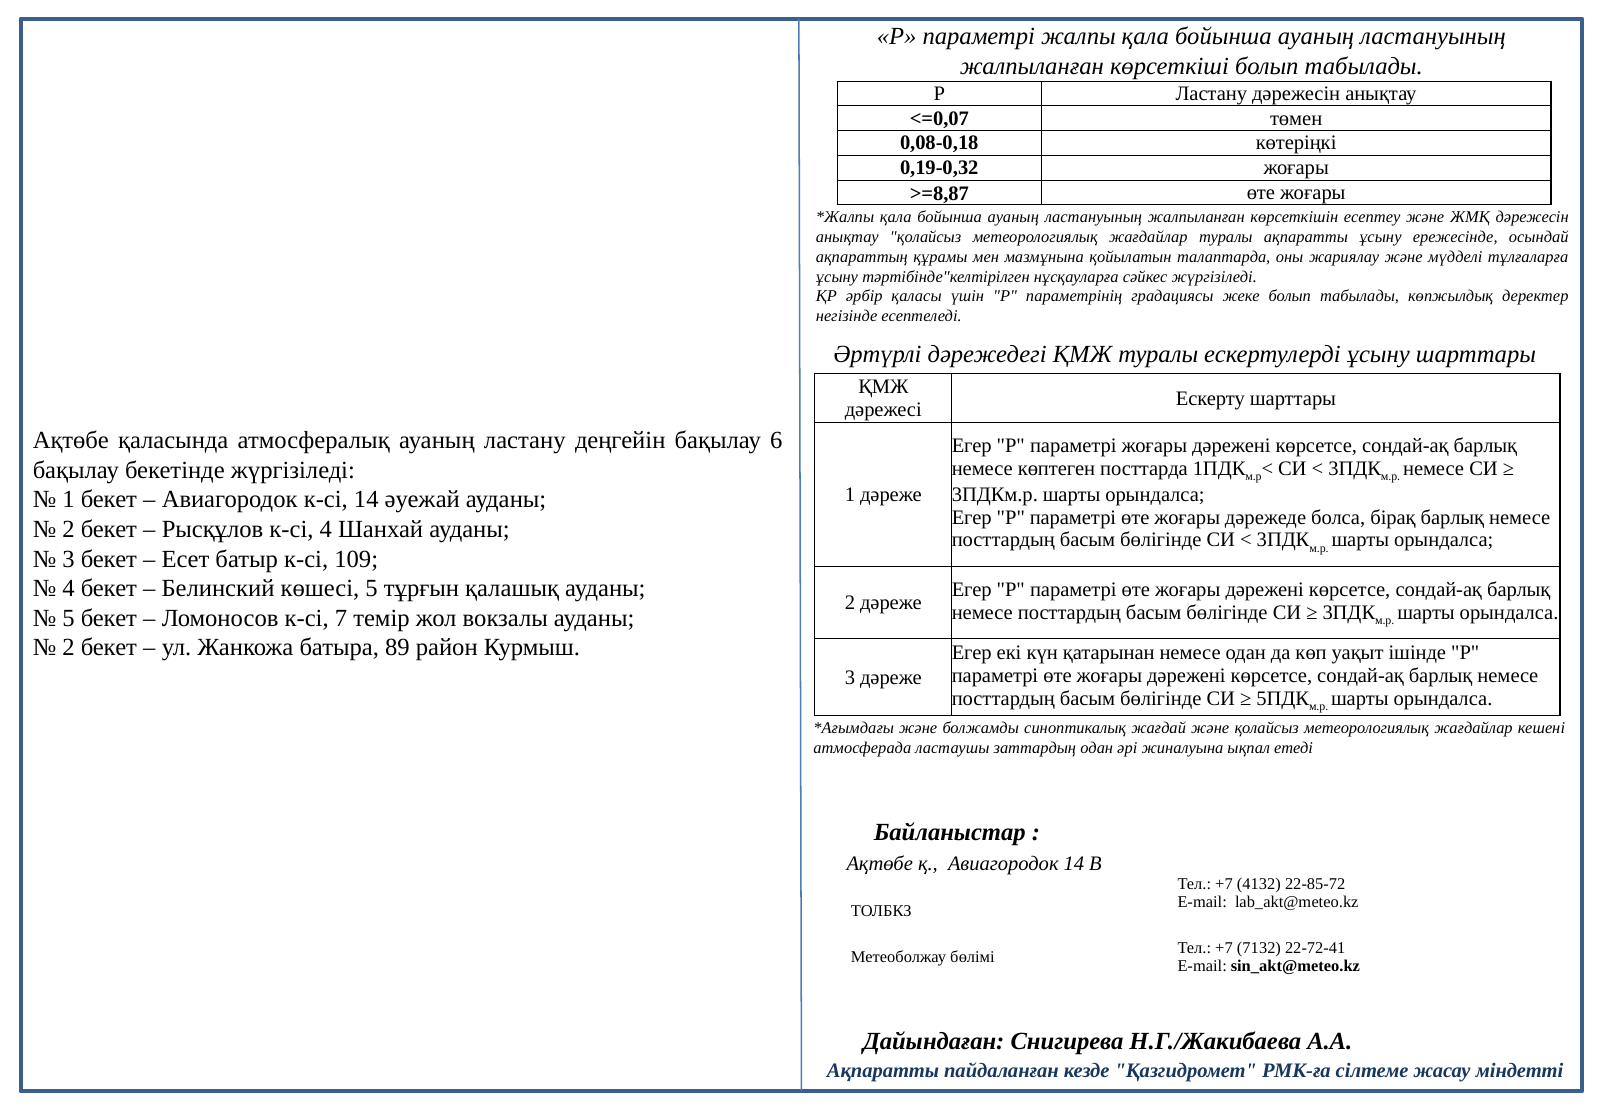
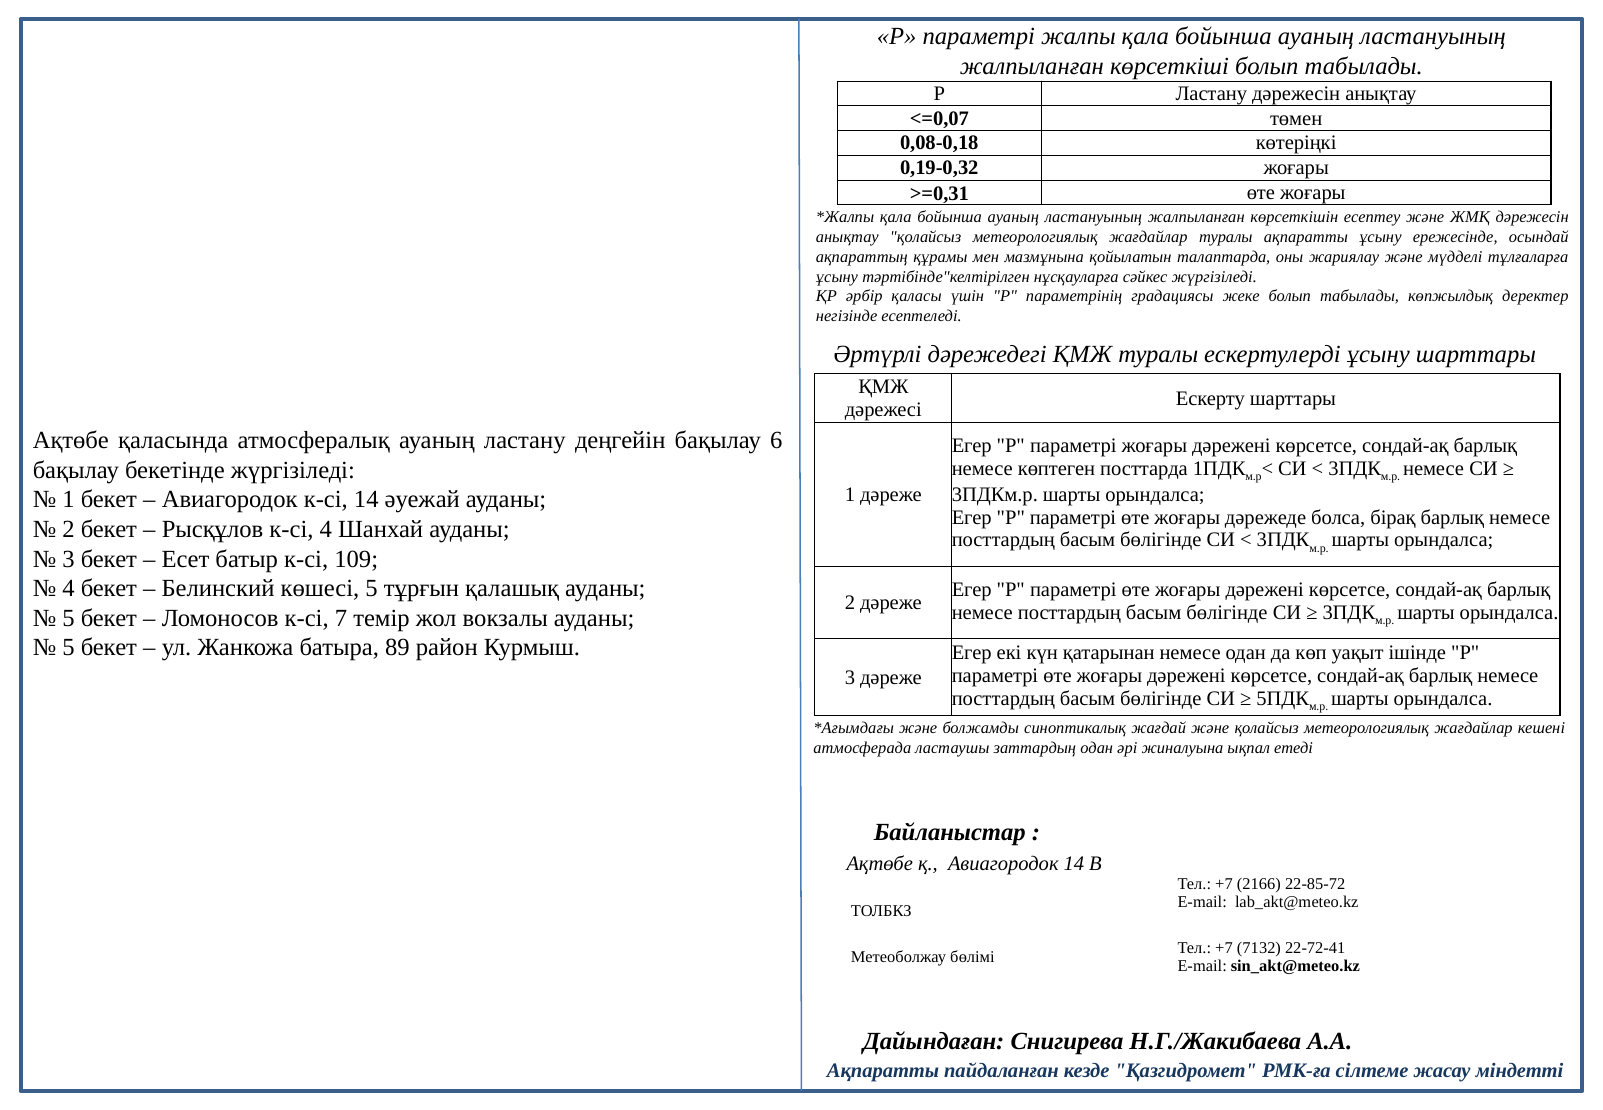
>=8,87: >=8,87 -> >=0,31 (939, 194)
2: 2 -> 5 (69, 648)
4132: 4132 -> 2166 (1259, 883)
